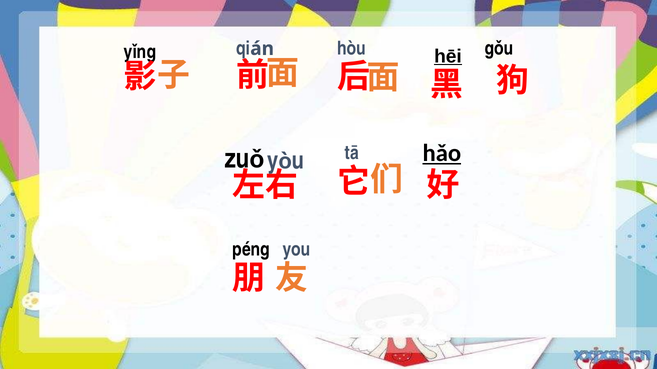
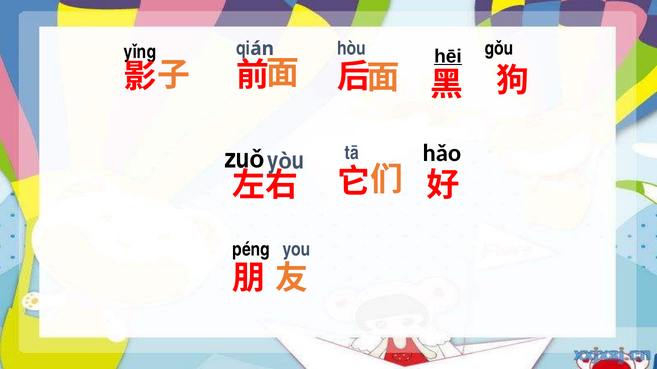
hǎo underline: present -> none (442, 153)
